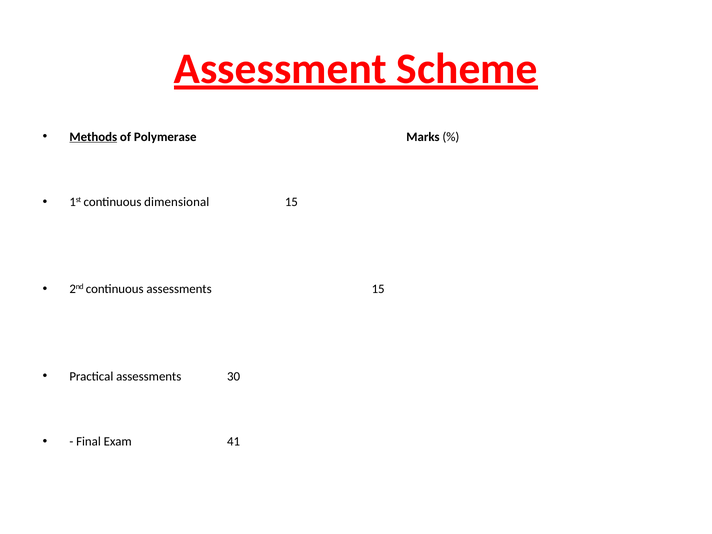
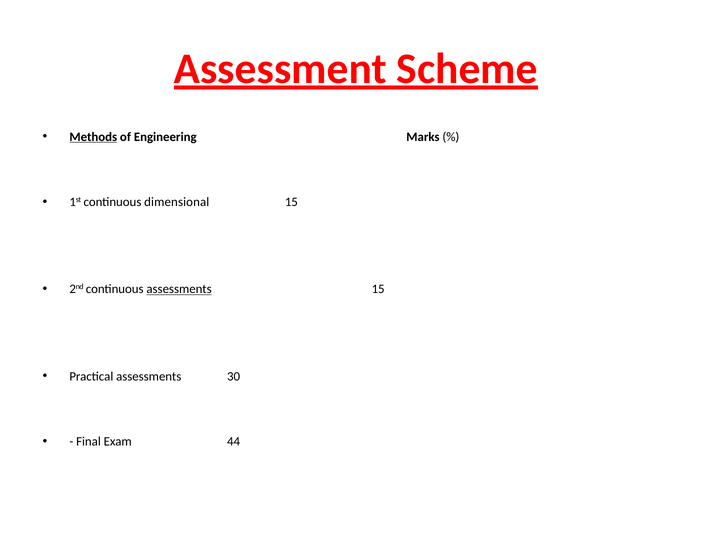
Polymerase: Polymerase -> Engineering (165, 137)
assessments underline: none -> present (179, 289)
41: 41 -> 44 (234, 442)
